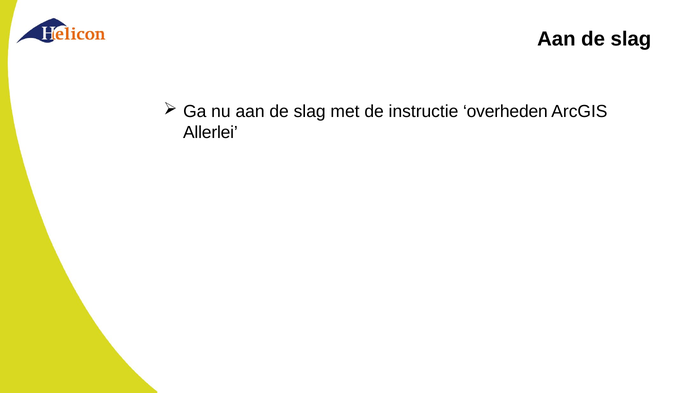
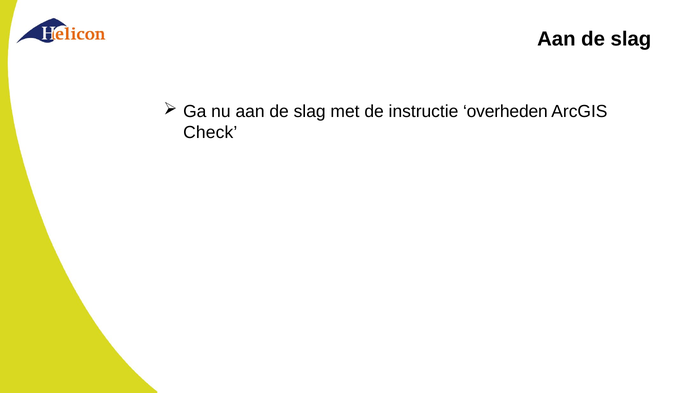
Allerlei: Allerlei -> Check (210, 133)
